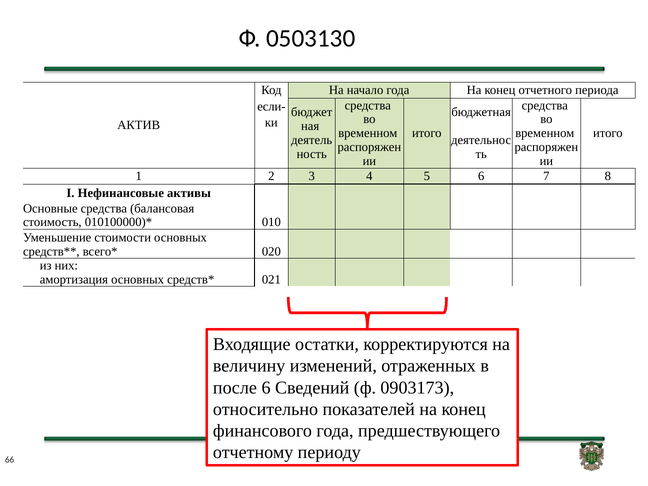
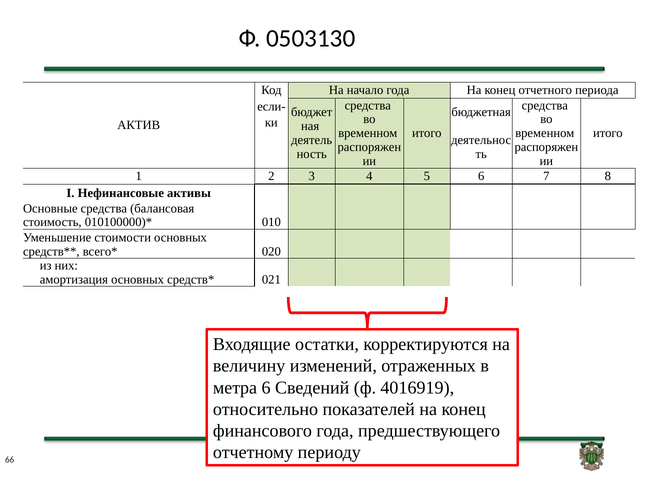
после: после -> метра (235, 388)
0903173: 0903173 -> 4016919 (417, 388)
